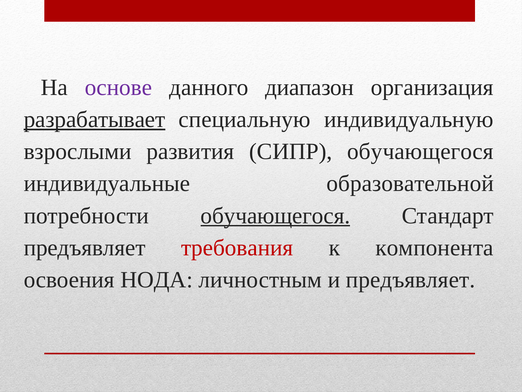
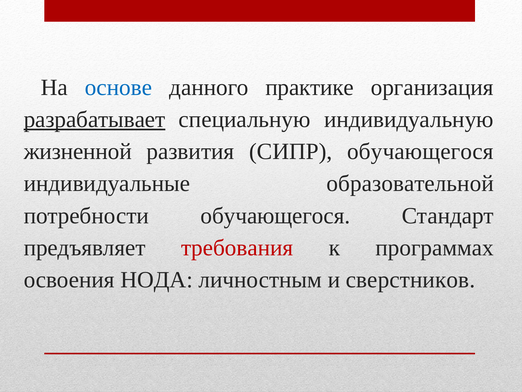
основе colour: purple -> blue (118, 87)
диапазон: диапазон -> практике (310, 87)
взрослыми: взрослыми -> жизненной (78, 151)
обучающегося underline: present -> none (275, 215)
компонента: компонента -> программах (435, 247)
и предъявляет: предъявляет -> сверстников (411, 279)
